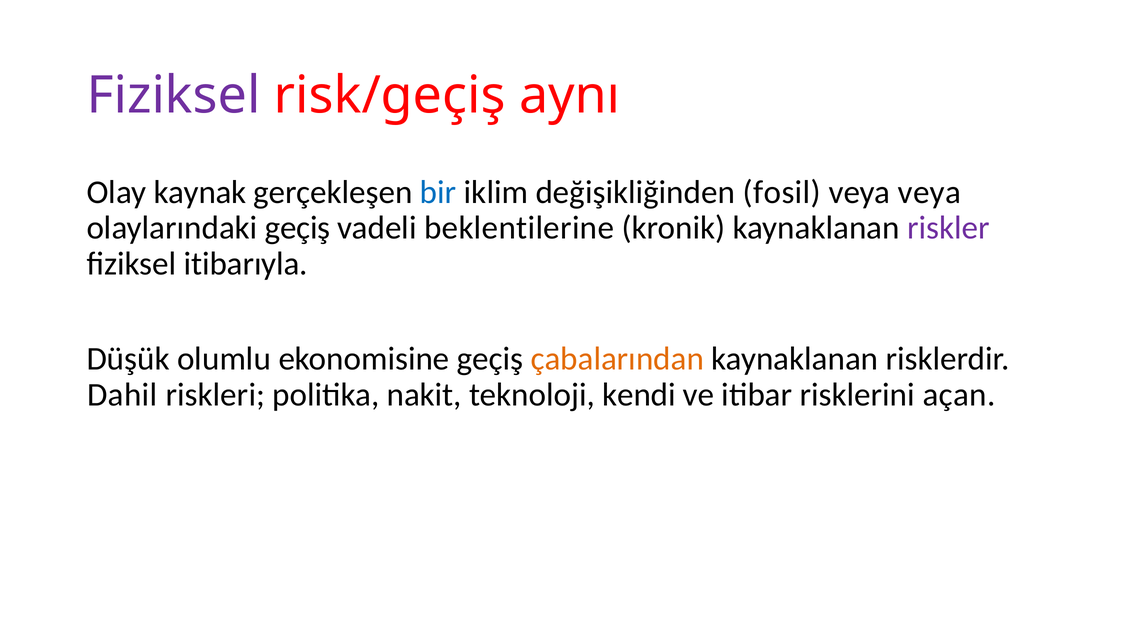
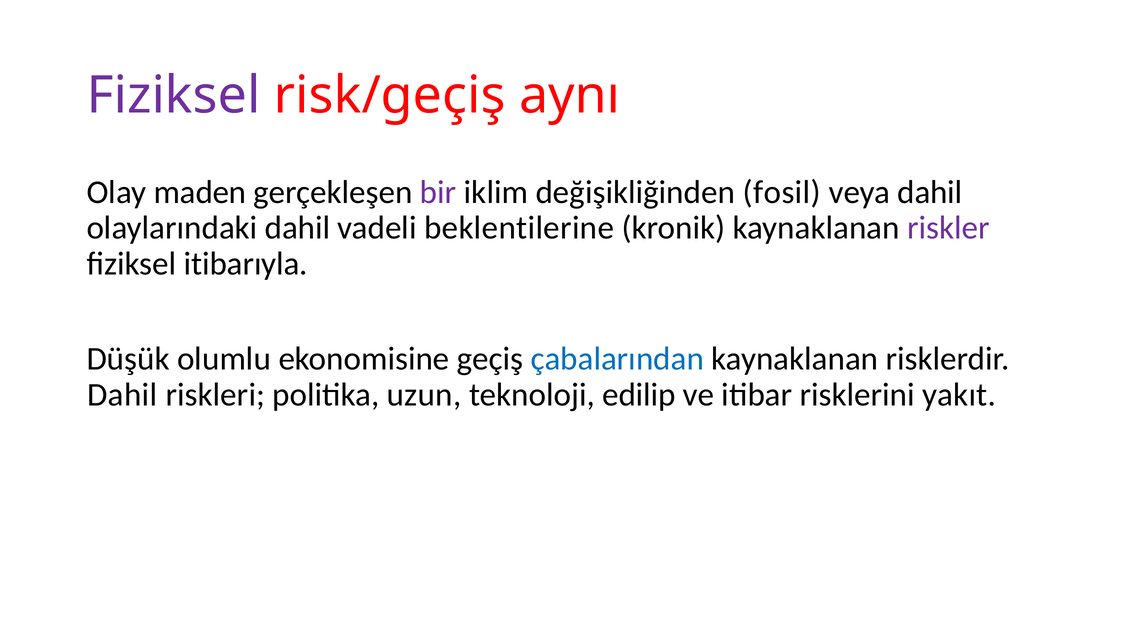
kaynak: kaynak -> maden (200, 192)
bir colour: blue -> purple (438, 192)
veya veya: veya -> dahil (930, 192)
olaylarındaki geçiş: geçiş -> dahil (298, 228)
çabalarından colour: orange -> blue (617, 359)
nakit: nakit -> uzun (424, 395)
kendi: kendi -> edilip (639, 395)
açan: açan -> yakıt (959, 395)
